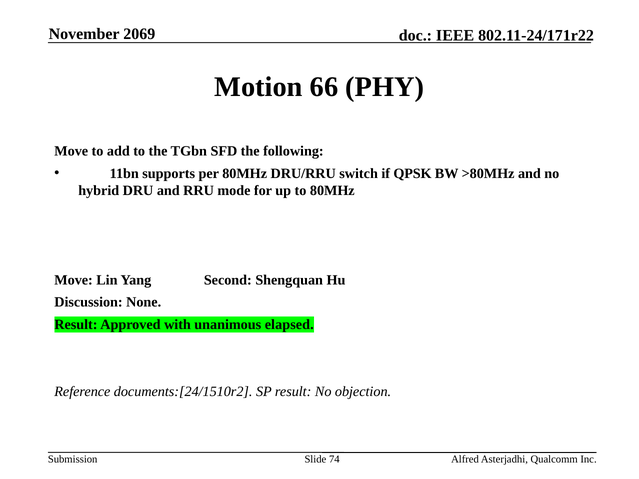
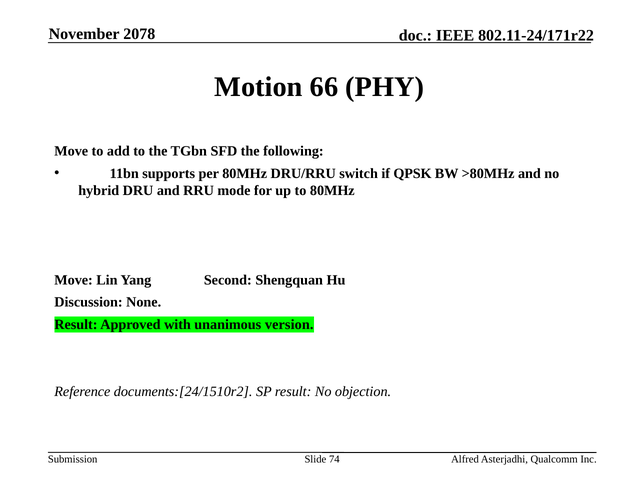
2069: 2069 -> 2078 (139, 34)
elapsed: elapsed -> version (289, 325)
